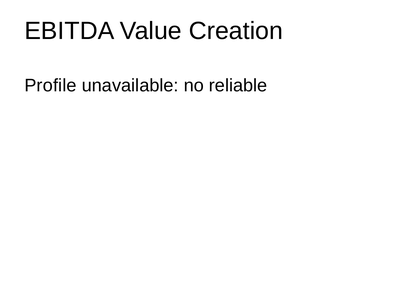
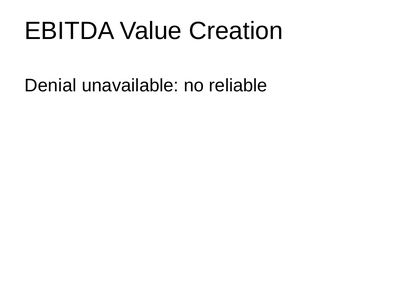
Profile: Profile -> Denial (51, 86)
